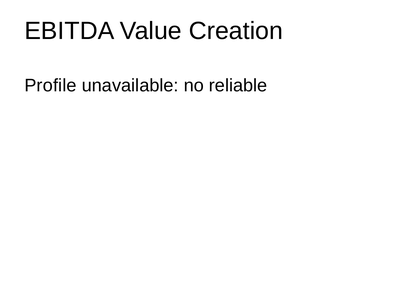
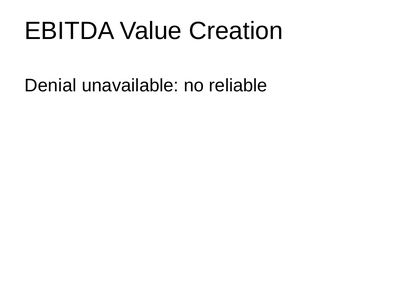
Profile: Profile -> Denial (51, 86)
